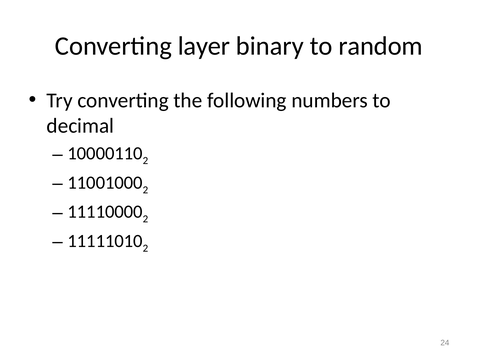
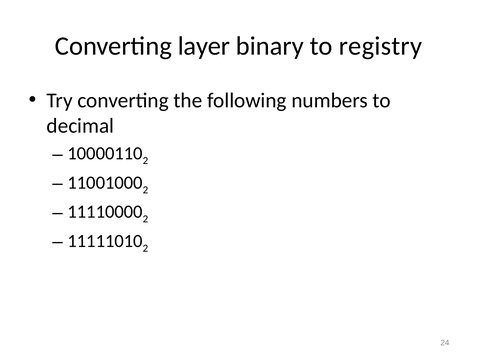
random: random -> registry (380, 46)
